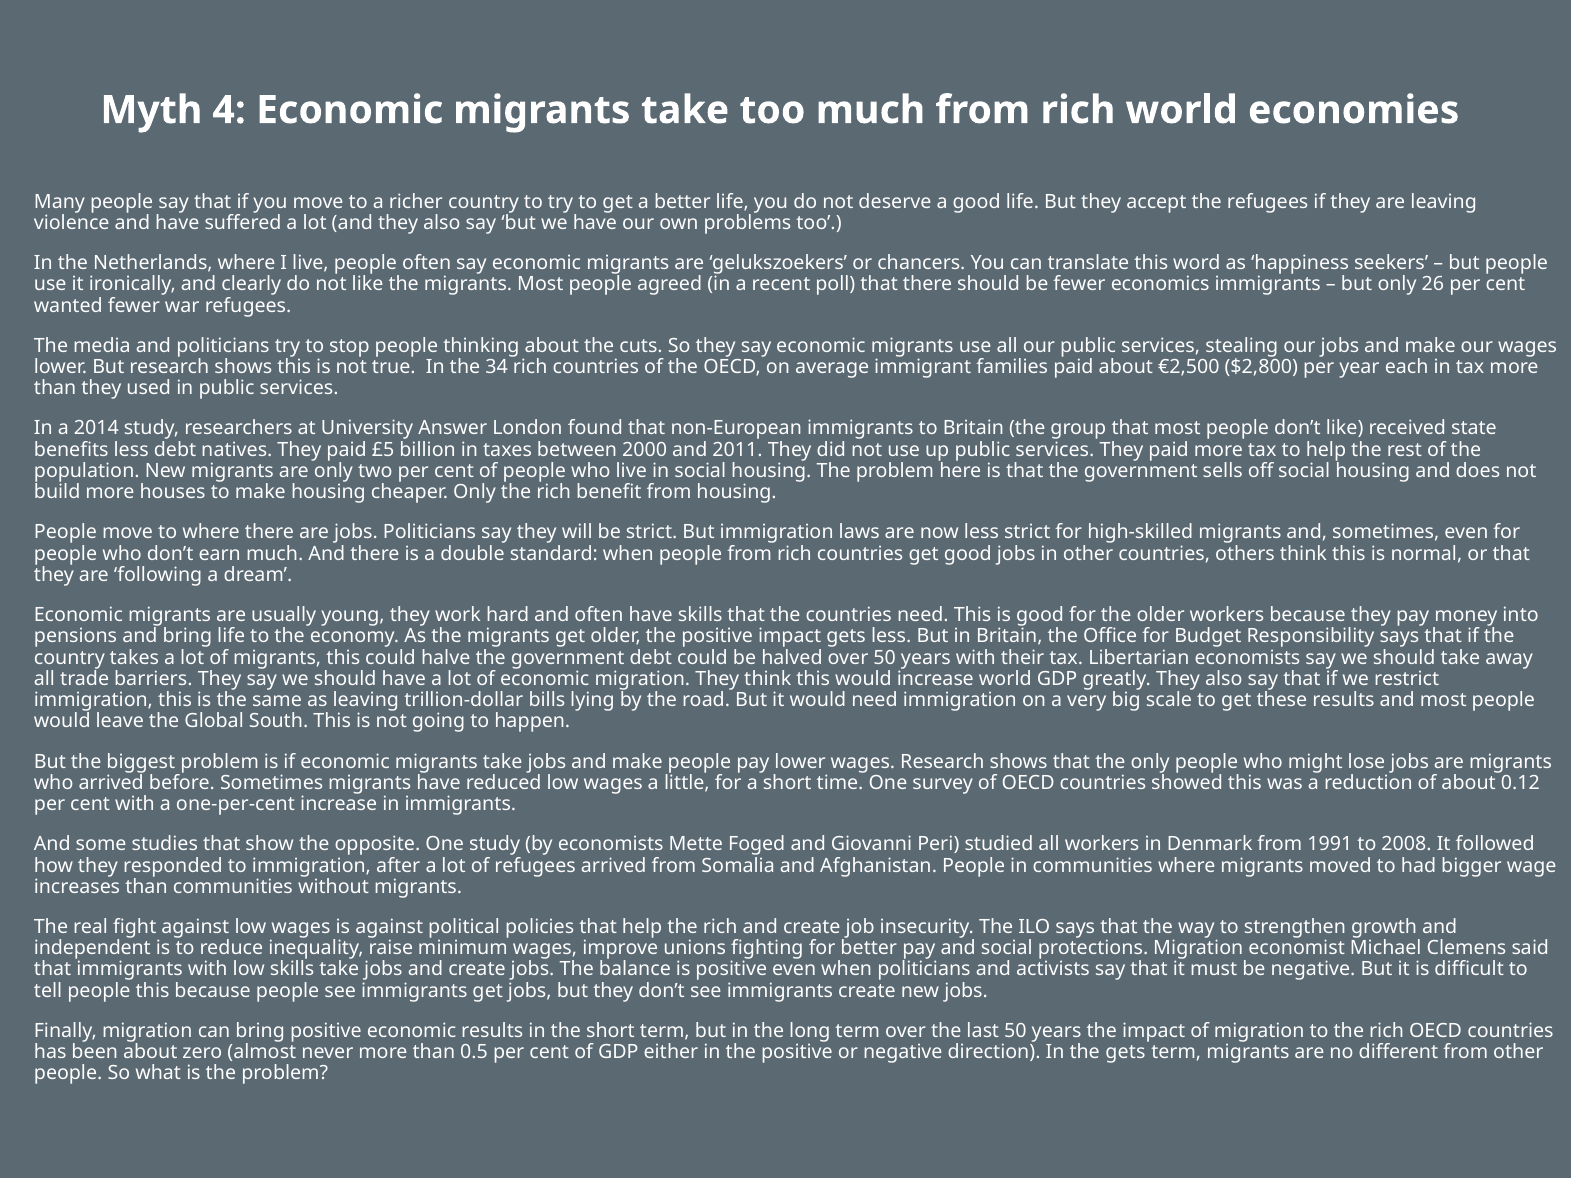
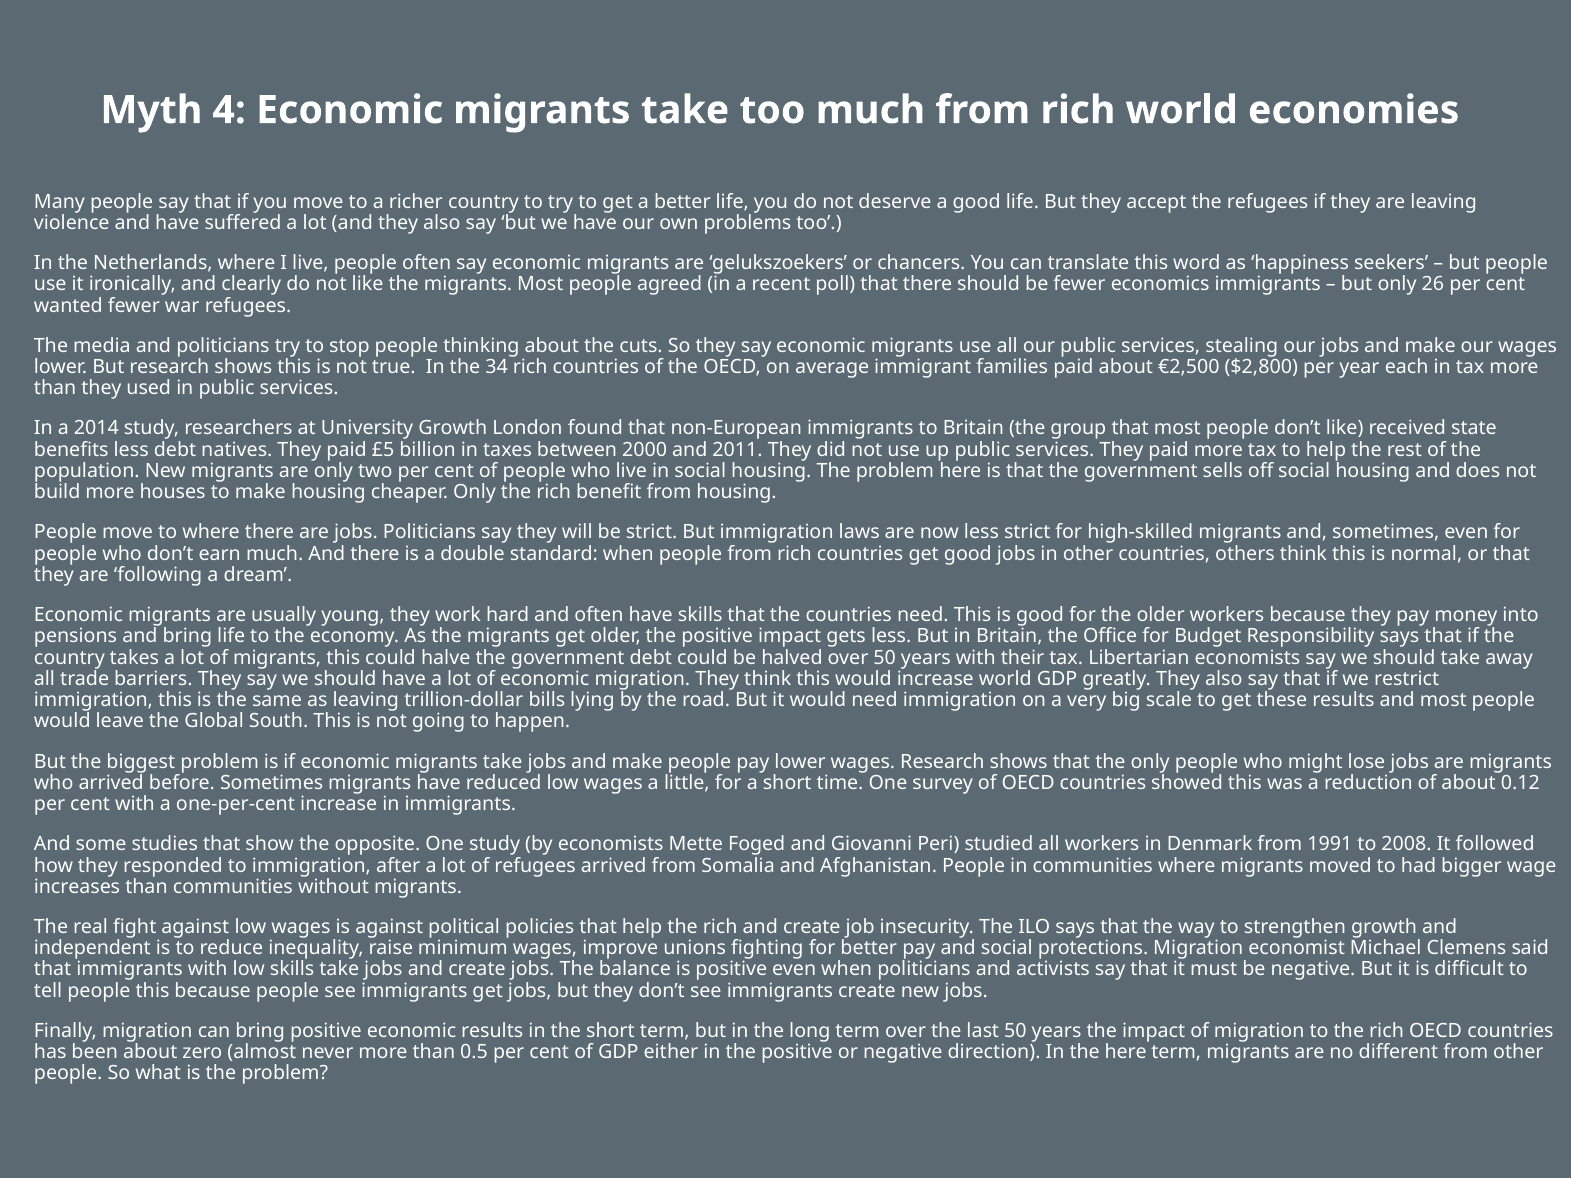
University Answer: Answer -> Growth (453, 429)
the gets: gets -> here (1126, 1052)
